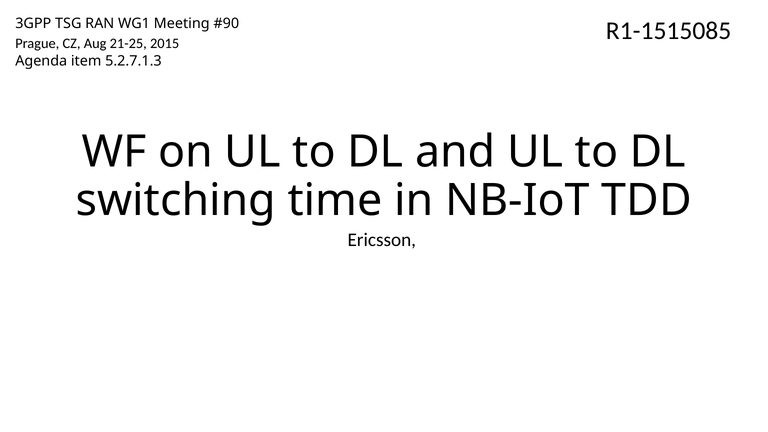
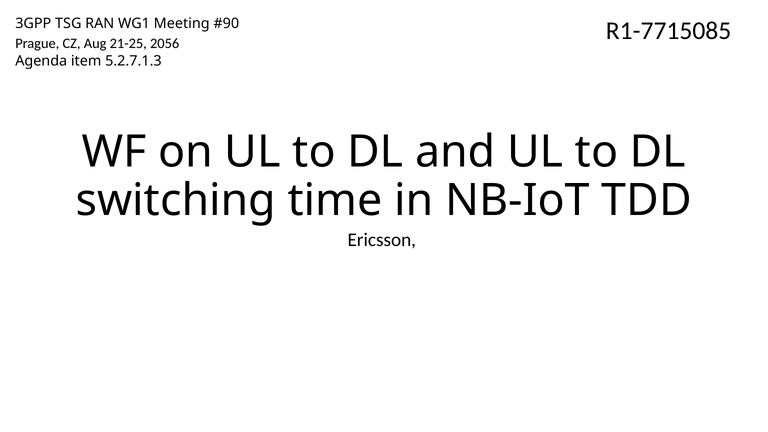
R1-1515085: R1-1515085 -> R1-7715085 (669, 31)
2015: 2015 -> 2056 (165, 44)
